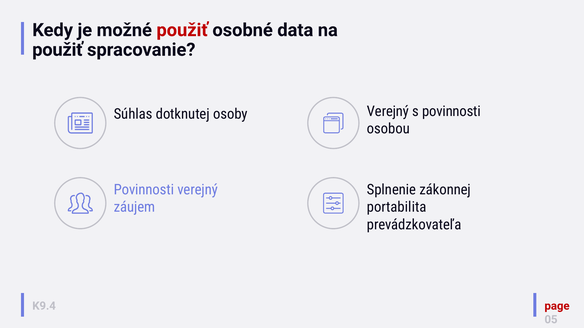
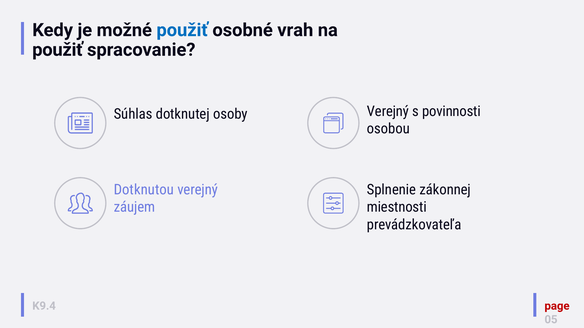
použiť colour: red -> blue (182, 30)
data: data -> vrah (295, 30)
Povinnosti: Povinnosti -> Dotknutou (144, 190)
portabilita: portabilita -> miestnosti (397, 207)
